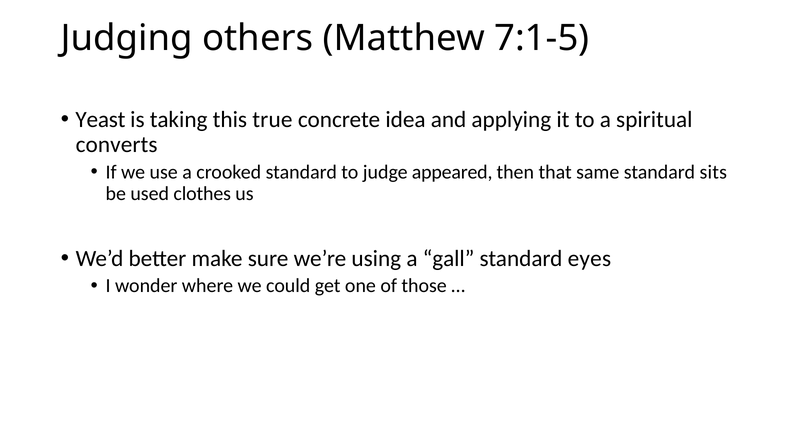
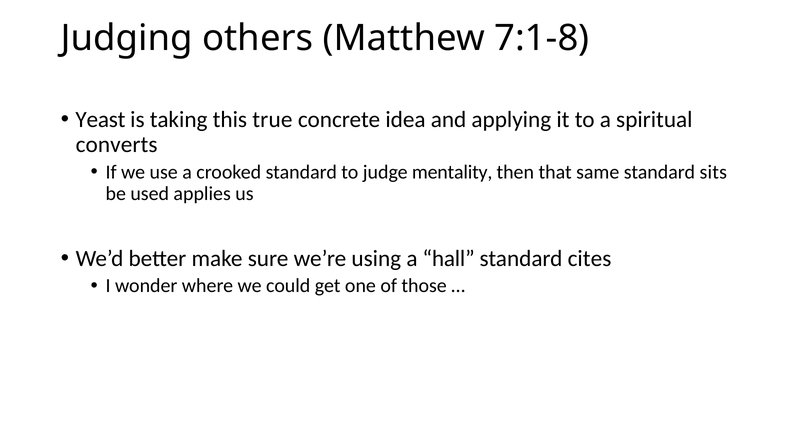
7:1-5: 7:1-5 -> 7:1-8 (542, 38)
appeared: appeared -> mentality (452, 172)
clothes: clothes -> applies (202, 194)
gall: gall -> hall (449, 259)
eyes: eyes -> cites (590, 259)
